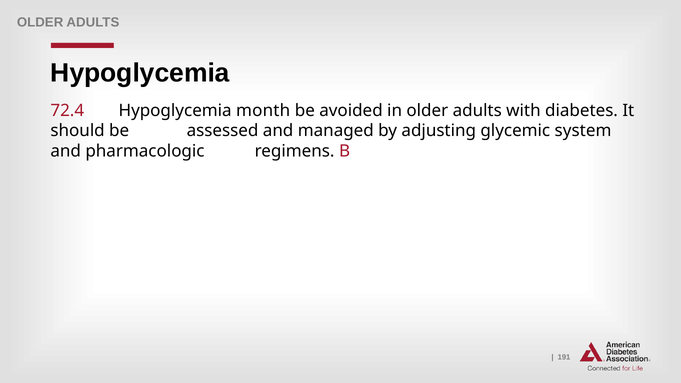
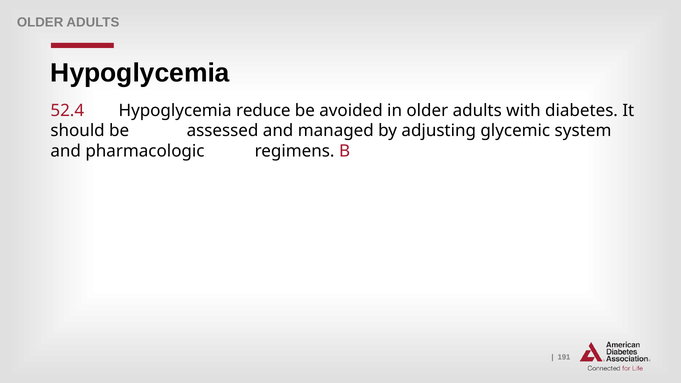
72.4: 72.4 -> 52.4 (67, 110)
month: month -> reduce (263, 110)
